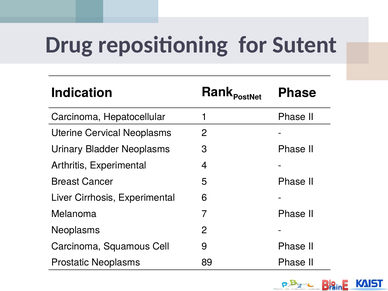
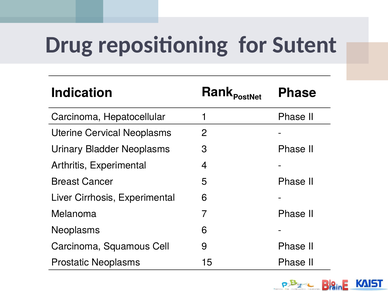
2: 2 -> 6 (204, 230)
89: 89 -> 15 (207, 263)
